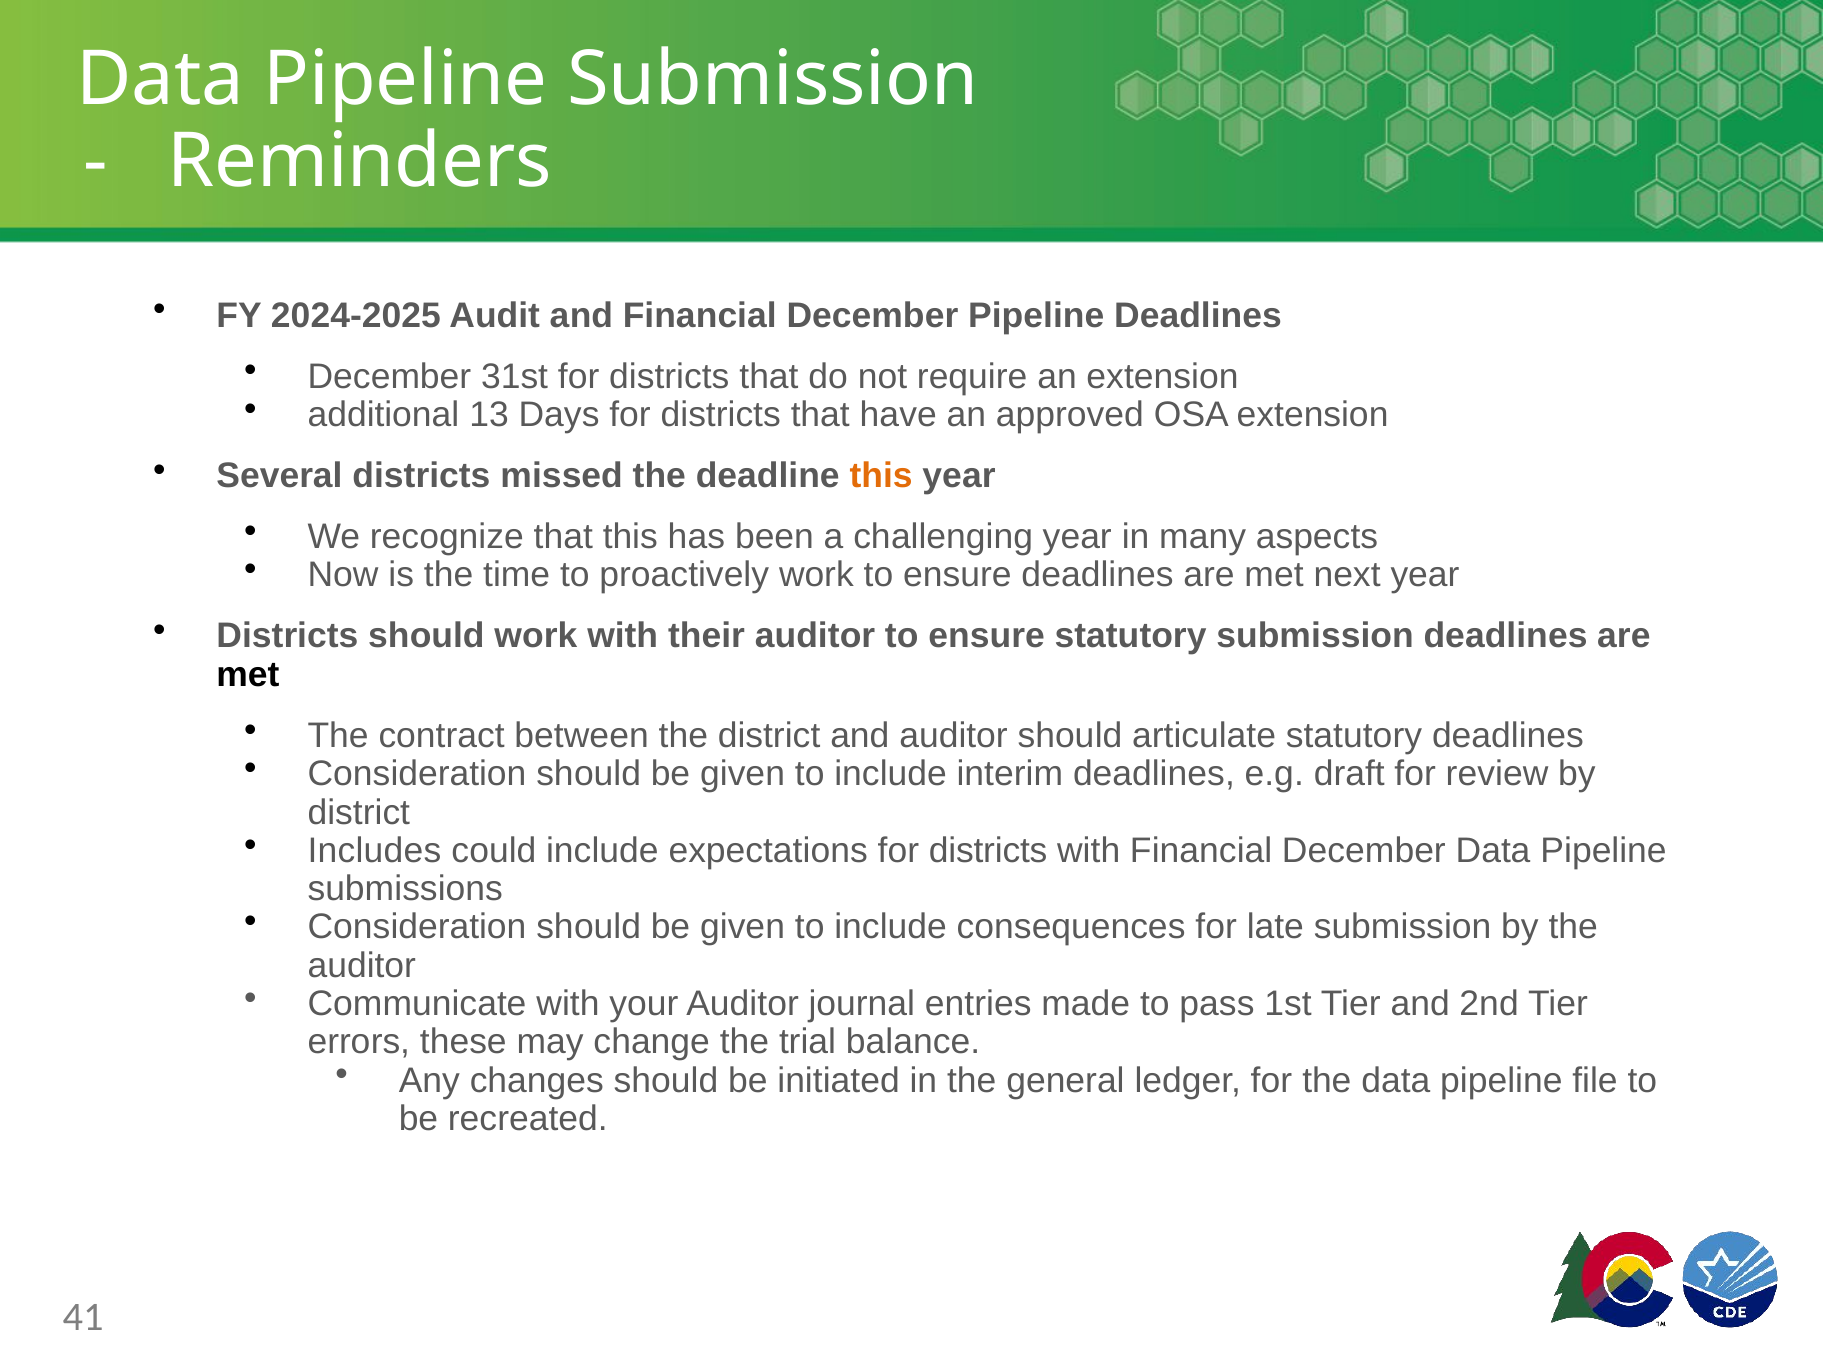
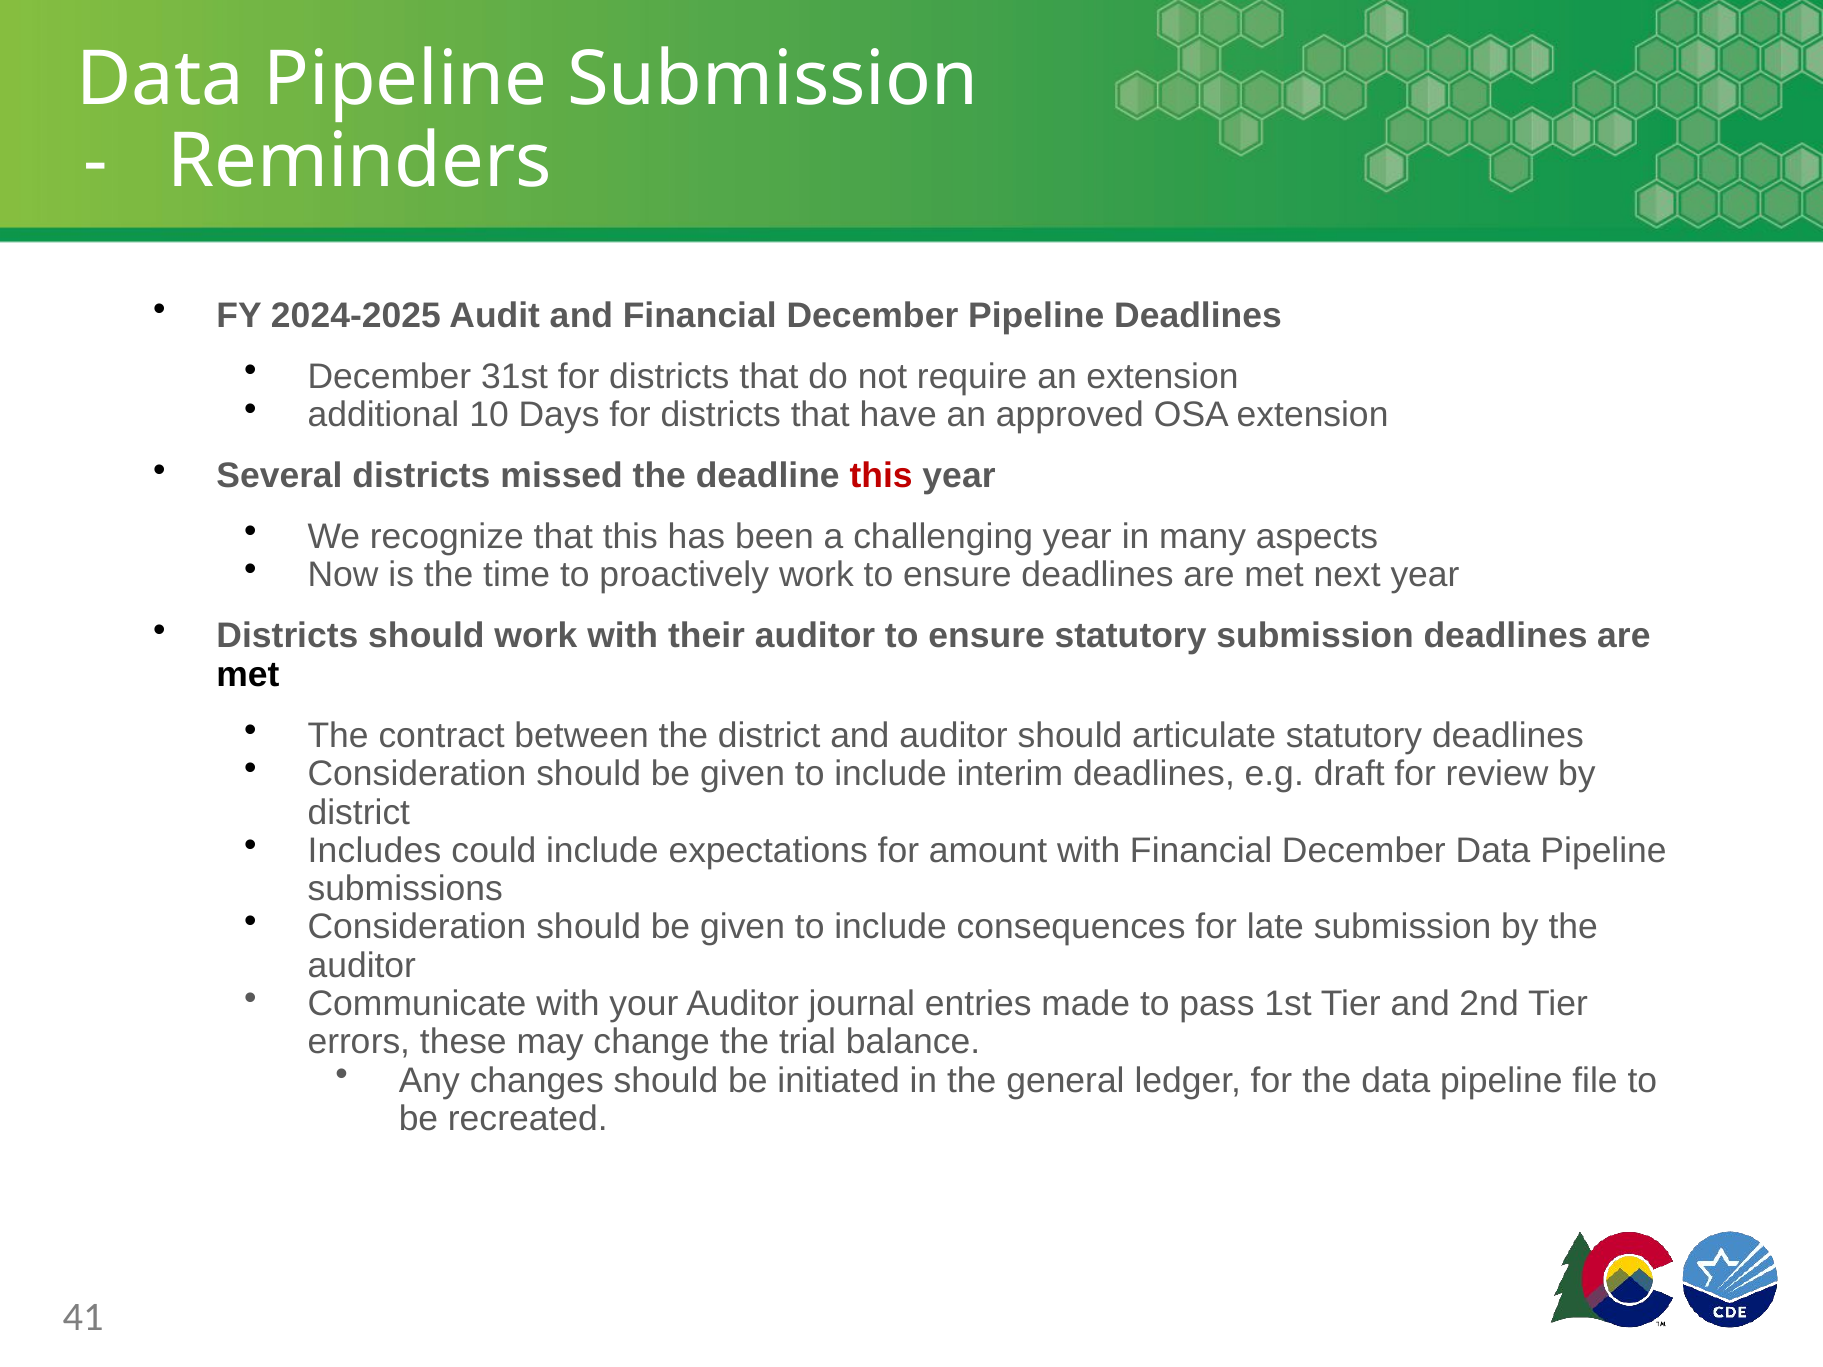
13: 13 -> 10 (489, 415)
this colour: orange -> red (881, 476)
expectations for districts: districts -> amount (988, 851)
